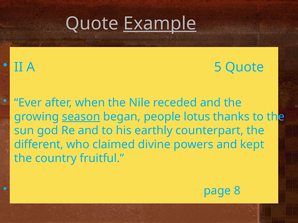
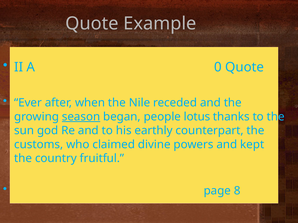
Example underline: present -> none (160, 24)
5: 5 -> 0 (218, 67)
different: different -> customs (39, 145)
